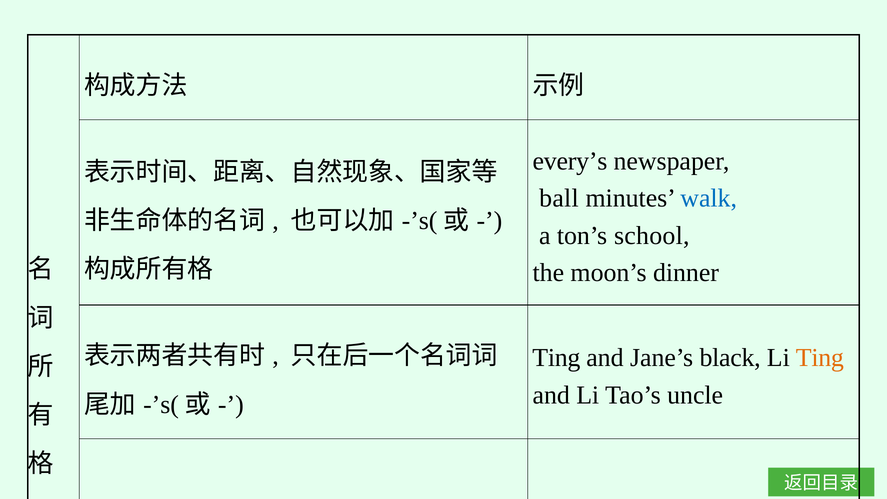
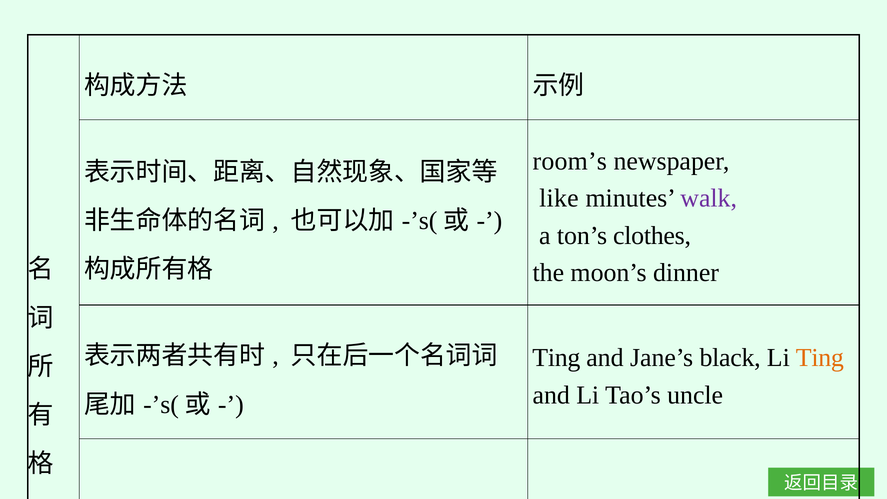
every’s: every’s -> room’s (570, 161)
ball: ball -> like (559, 198)
walk colour: blue -> purple (709, 198)
school: school -> clothes (652, 236)
